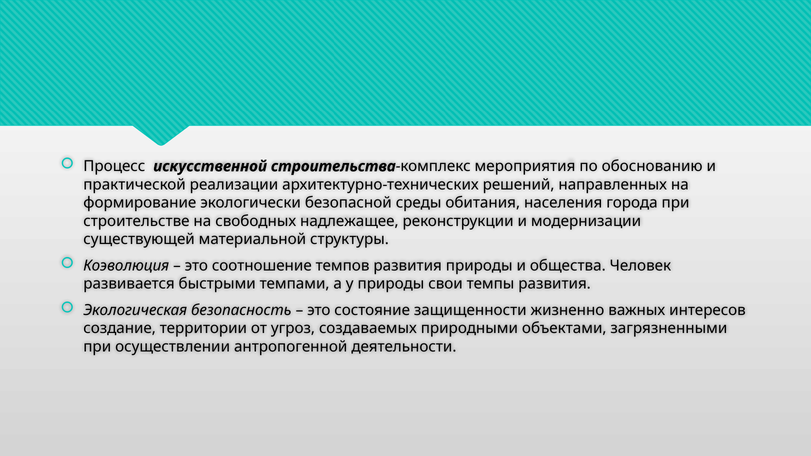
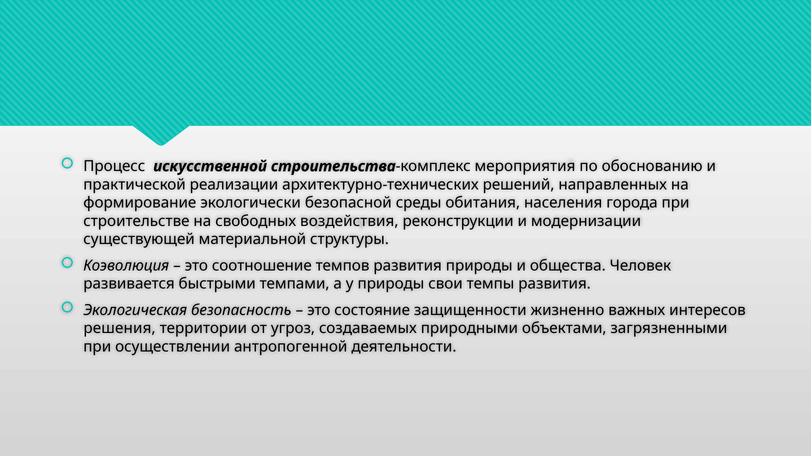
надлежащее: надлежащее -> воздействия (349, 221)
создание: создание -> решения (120, 329)
